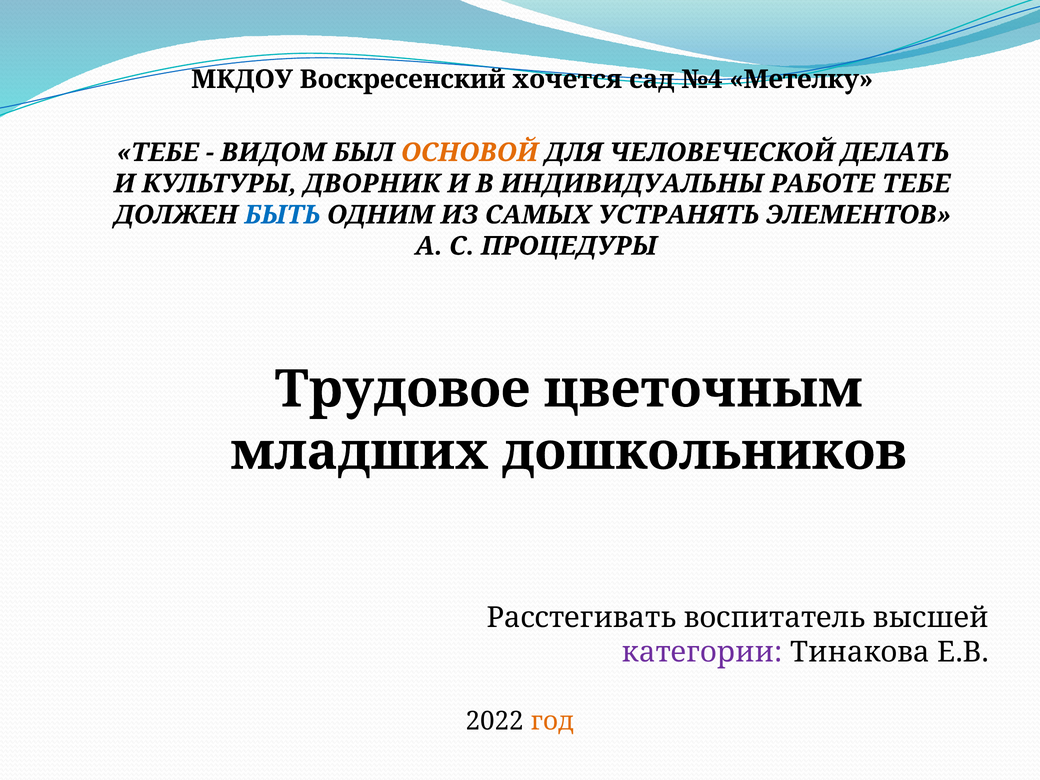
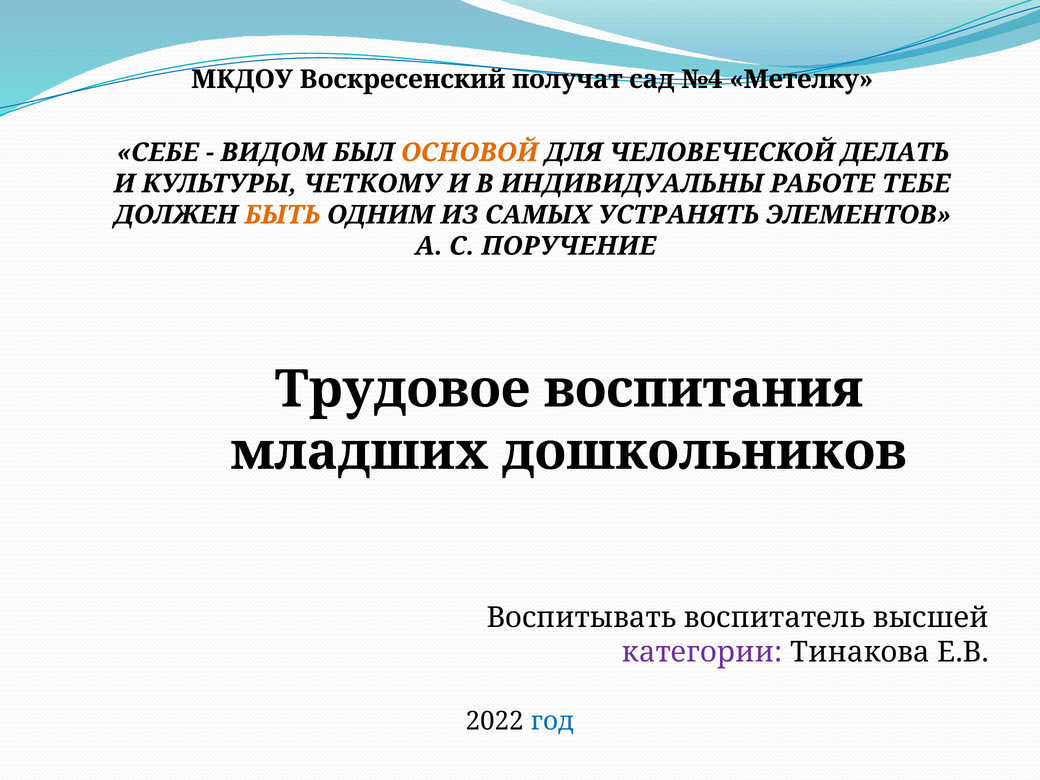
хочется: хочется -> получат (567, 79)
ТЕБЕ: ТЕБЕ -> СЕБЕ (158, 152)
ДВОРНИК: ДВОРНИК -> ЧЕТКОМУ (372, 184)
БЫТЬ colour: blue -> orange (283, 215)
ПРОЦЕДУРЫ: ПРОЦЕДУРЫ -> ПОРУЧЕНИЕ (569, 246)
цветочным: цветочным -> воспитания (703, 389)
Расстегивать: Расстегивать -> Воспитывать (581, 618)
год colour: orange -> blue (552, 721)
